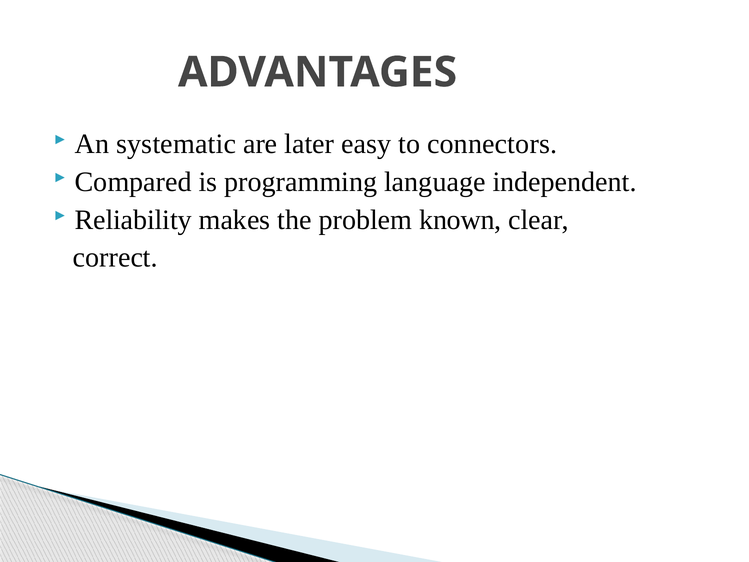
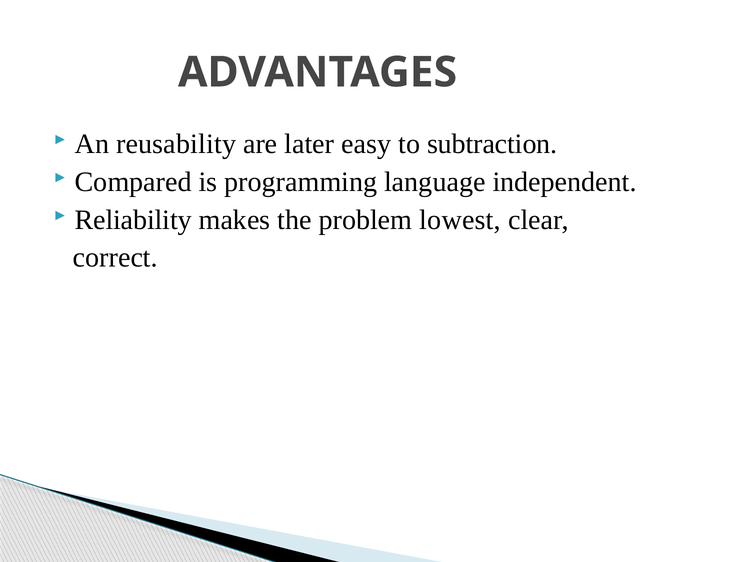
systematic: systematic -> reusability (176, 144)
connectors: connectors -> subtraction (492, 144)
known: known -> lowest (460, 220)
